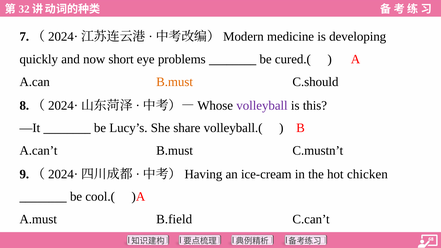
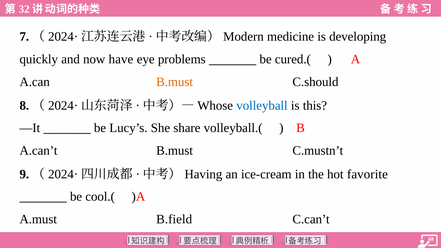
short: short -> have (121, 59)
volleyball colour: purple -> blue (262, 106)
chicken: chicken -> favorite (367, 174)
